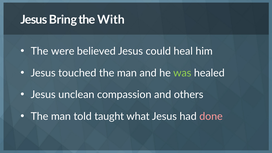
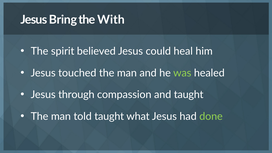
were: were -> spirit (63, 51)
unclean: unclean -> through (76, 95)
and others: others -> taught (189, 95)
done colour: pink -> light green (211, 116)
